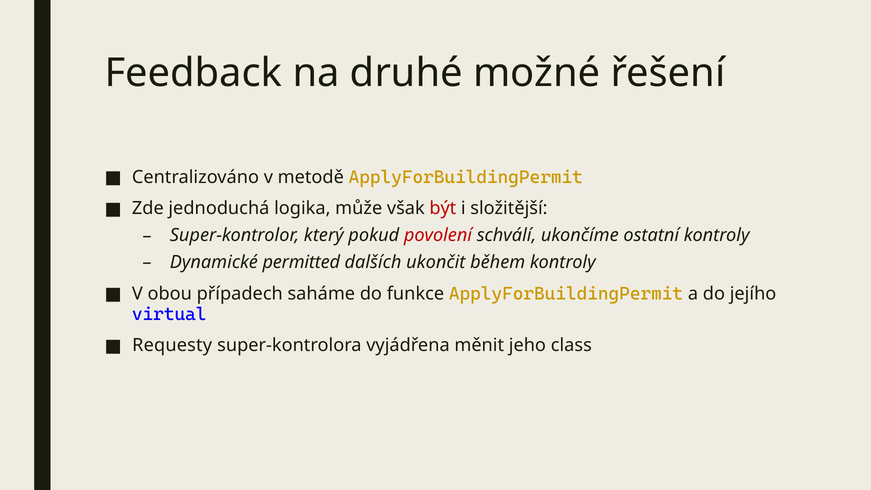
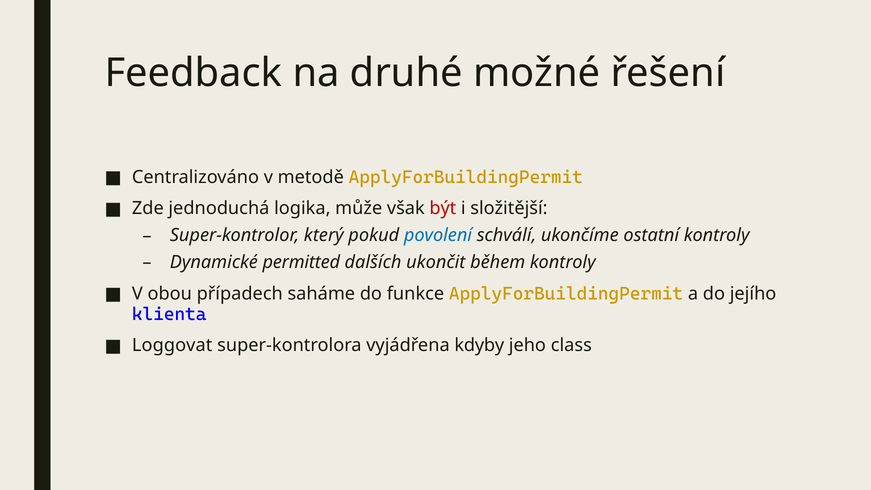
povolení colour: red -> blue (438, 235)
virtual: virtual -> klienta (169, 314)
Requesty: Requesty -> Loggovat (172, 345)
měnit: měnit -> kdyby (479, 345)
